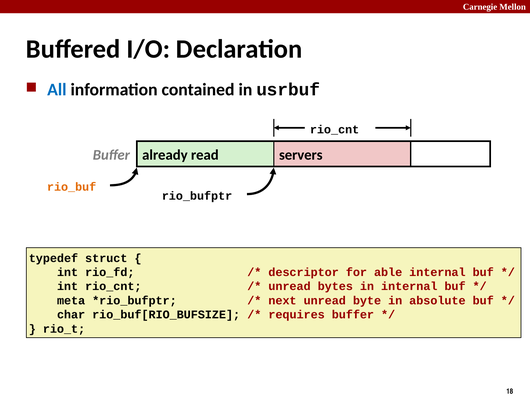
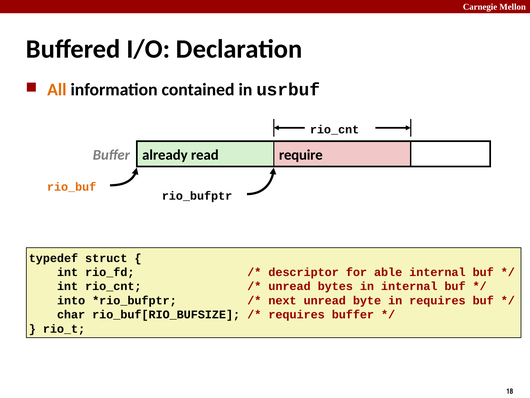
All colour: blue -> orange (57, 90)
servers: servers -> require (301, 155)
meta: meta -> into (71, 300)
in absolute: absolute -> requires (437, 300)
